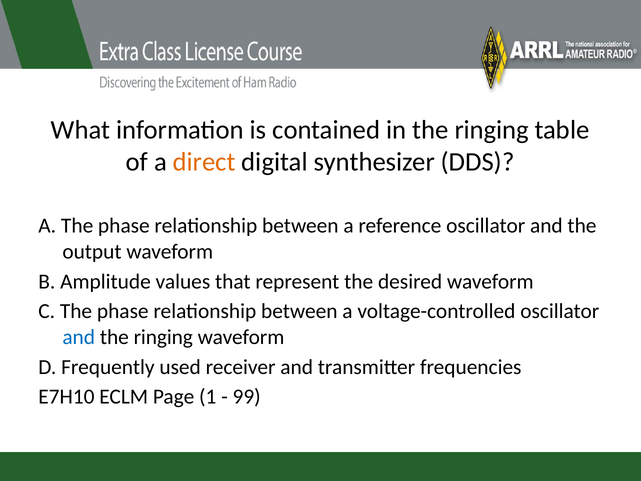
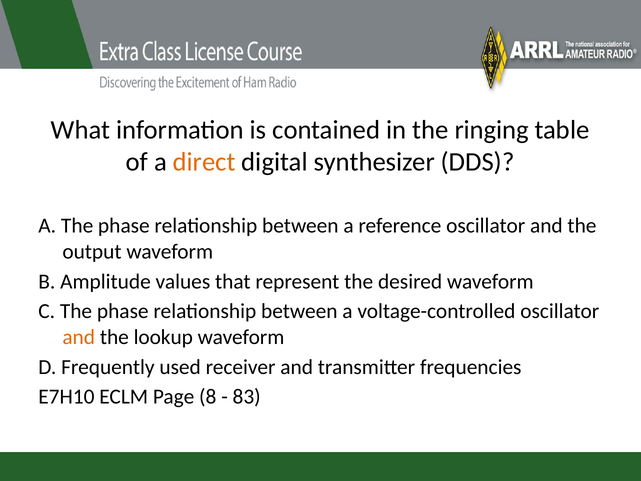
and colour: blue -> orange (79, 337)
ringing: ringing -> lookup (163, 337)
1: 1 -> 8 (208, 397)
99: 99 -> 83 (247, 397)
